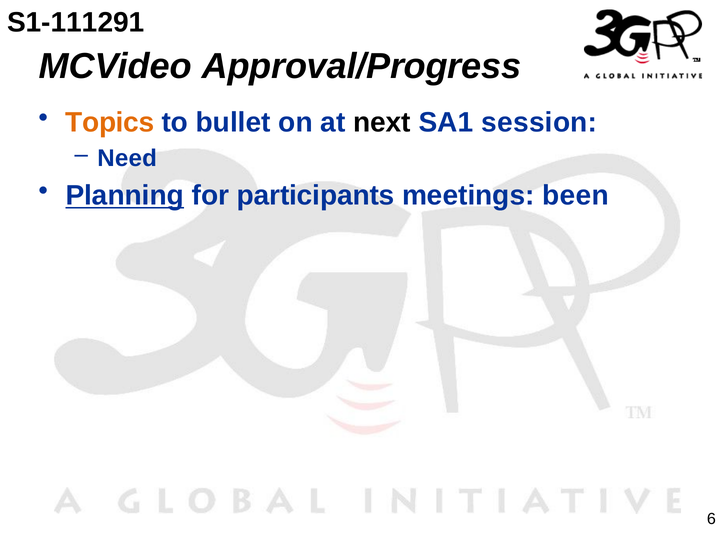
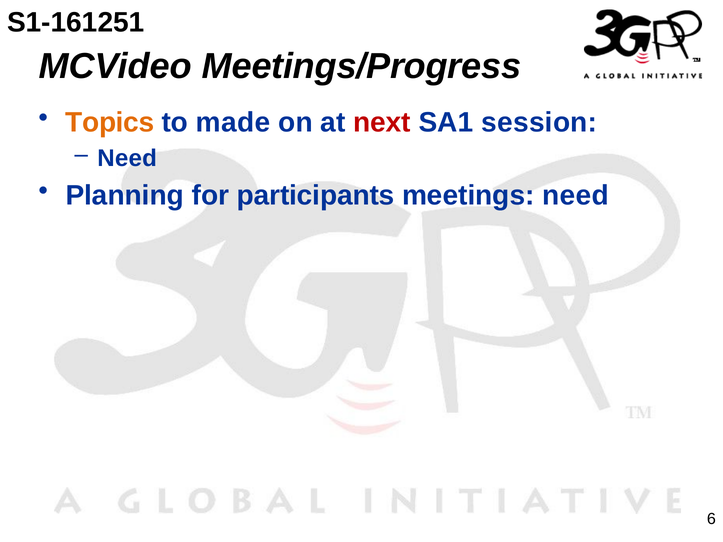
S1-111291: S1-111291 -> S1-161251 (76, 22)
Approval/Progress: Approval/Progress -> Meetings/Progress (361, 66)
bullet: bullet -> made (233, 123)
next colour: black -> red (382, 123)
Planning underline: present -> none (125, 196)
meetings been: been -> need (576, 196)
